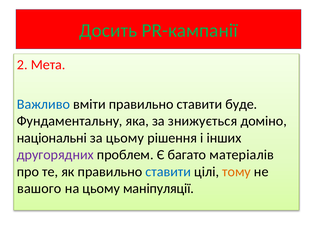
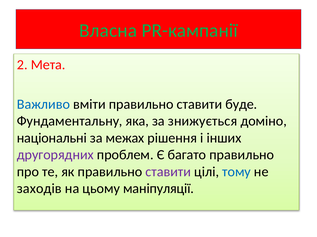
Досить: Досить -> Власна (108, 31)
за цьому: цьому -> межах (125, 138)
багато матеріалів: матеріалів -> правильно (242, 155)
ставити colour: blue -> purple (168, 172)
тому colour: orange -> blue (237, 172)
вашого: вашого -> заходів (39, 189)
